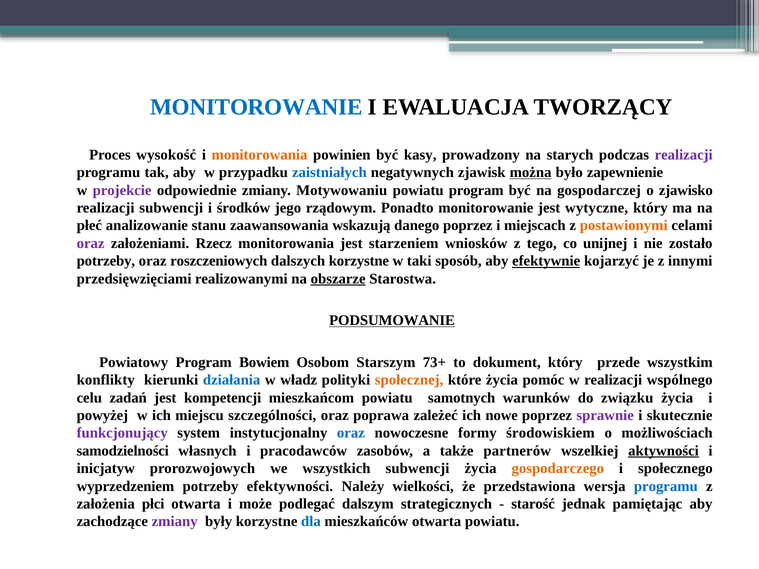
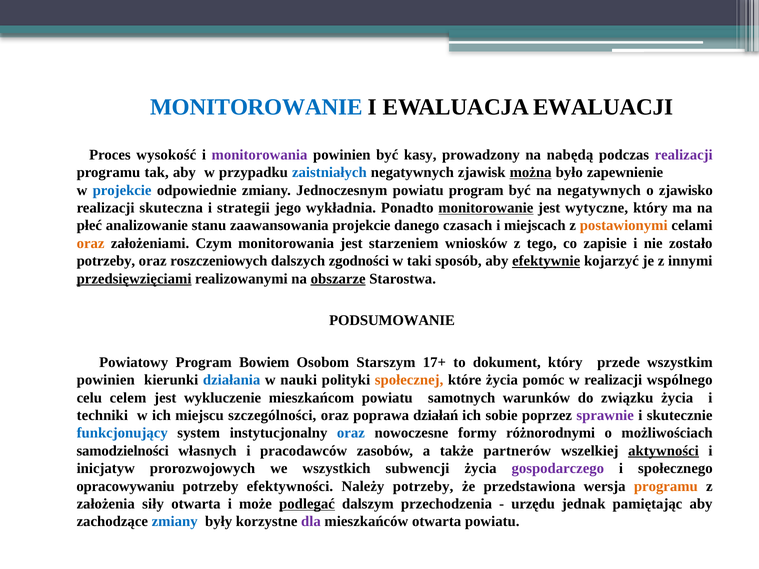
TWORZĄCY: TWORZĄCY -> EWALUACJI (603, 107)
monitorowania colour: orange -> purple (260, 155)
starych: starych -> nabędą (570, 155)
projekcie colour: purple -> blue (122, 190)
Motywowaniu: Motywowaniu -> Jednoczesnym (342, 190)
na gospodarczej: gospodarczej -> negatywnych (599, 190)
realizacji subwencji: subwencji -> skuteczna (171, 208)
środków: środków -> strategii (243, 208)
rządowym: rządowym -> wykładnia (341, 208)
monitorowanie underline: none -> present (486, 208)
zaawansowania wskazują: wskazują -> projekcie (361, 226)
danego poprzez: poprzez -> czasach (468, 226)
oraz colour: purple -> orange (91, 243)
Rzecz: Rzecz -> Czym (214, 243)
unijnej: unijnej -> zapisie (605, 243)
dalszych korzystne: korzystne -> zgodności (359, 261)
przedsięwzięciami underline: none -> present (134, 279)
PODSUMOWANIE underline: present -> none (392, 321)
73+: 73+ -> 17+ (434, 362)
konflikty: konflikty -> powinien (106, 380)
władz: władz -> nauki (299, 380)
zadań: zadań -> celem (128, 398)
kompetencji: kompetencji -> wykluczenie (223, 398)
powyżej: powyżej -> techniki (102, 416)
zależeć: zależeć -> działań (436, 416)
nowe: nowe -> sobie (502, 416)
funkcjonujący colour: purple -> blue (122, 433)
środowiskiem: środowiskiem -> różnorodnymi (551, 433)
gospodarczego colour: orange -> purple (558, 469)
wyprzedzeniem: wyprzedzeniem -> opracowywaniu (126, 486)
Należy wielkości: wielkości -> potrzeby (423, 486)
programu colour: blue -> orange (666, 486)
płci: płci -> siły (153, 504)
podlegać underline: none -> present (307, 504)
strategicznych: strategicznych -> przechodzenia (447, 504)
starość: starość -> urzędu (533, 504)
zmiany colour: purple -> blue (175, 522)
dla colour: blue -> purple (311, 522)
